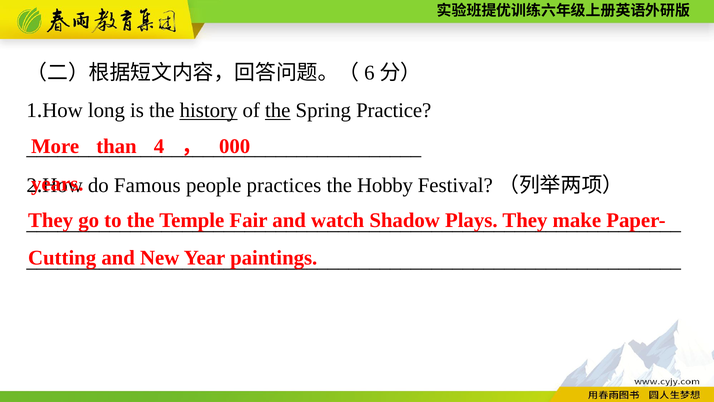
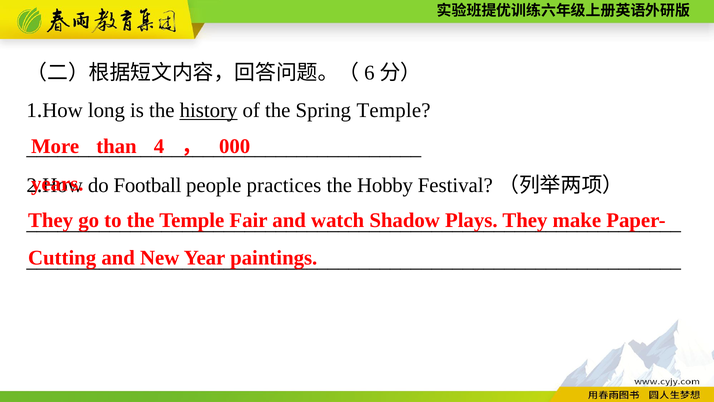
the underline: present -> none (278, 110)
Spring Practice: Practice -> Temple (394, 110)
Famous: Famous -> Football (147, 185)
